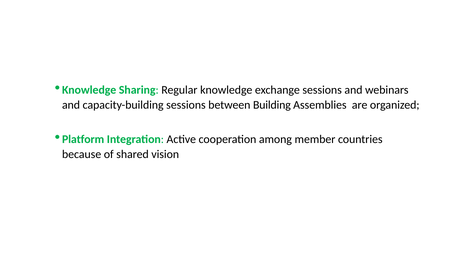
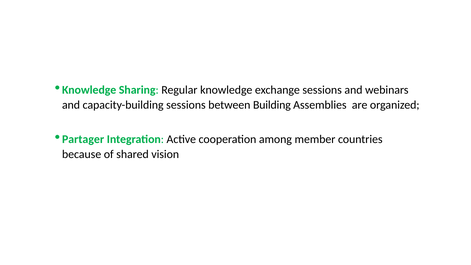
Platform: Platform -> Partager (83, 139)
